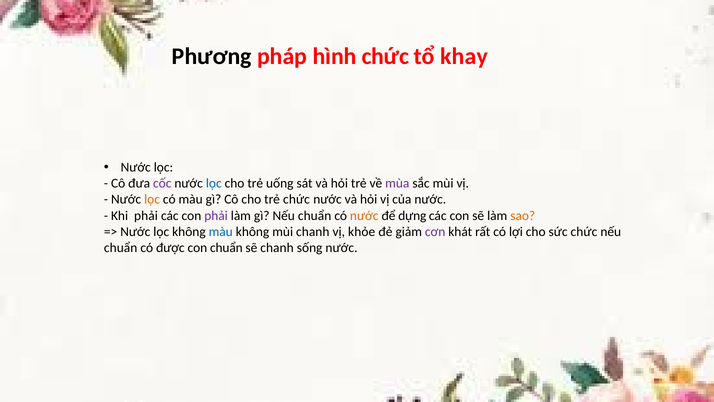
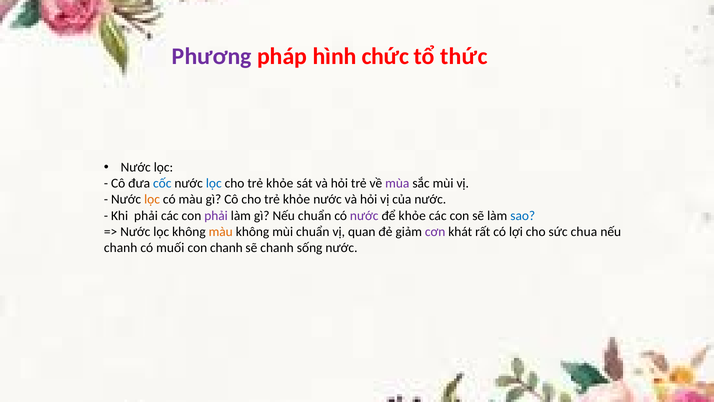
Phương colour: black -> purple (212, 57)
khay: khay -> thức (464, 57)
cốc colour: purple -> blue (162, 183)
uống: uống -> khỏe (280, 183)
Cô cho trẻ chức: chức -> khỏe (297, 199)
nước colour: orange -> purple (364, 215)
để dựng: dựng -> khỏe (412, 215)
sao colour: orange -> blue (523, 215)
màu colour: blue -> orange (221, 231)
mùi chanh: chanh -> chuẩn (313, 231)
khỏe: khỏe -> quan (362, 231)
sức chức: chức -> chua (584, 231)
chuẩn: chuẩn -> chanh (121, 248)
được: được -> muối (170, 248)
con chuẩn: chuẩn -> chanh (226, 248)
